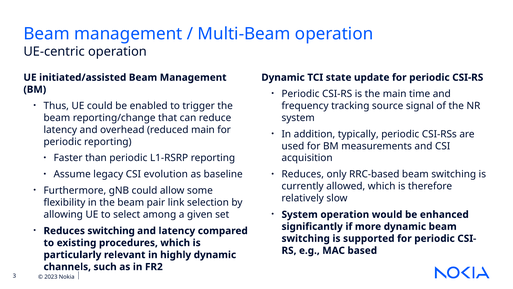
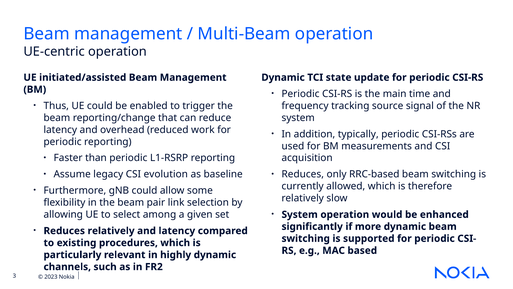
reduced main: main -> work (203, 130)
Reduces switching: switching -> relatively (111, 231)
